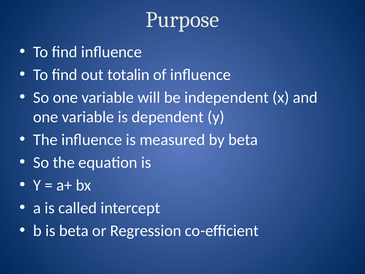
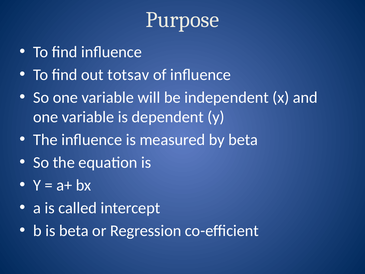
totalin: totalin -> totsav (128, 75)
